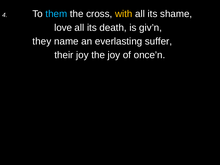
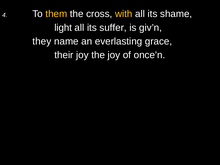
them colour: light blue -> yellow (56, 14)
love: love -> light (63, 28)
death: death -> suffer (113, 28)
suffer: suffer -> grace (159, 41)
